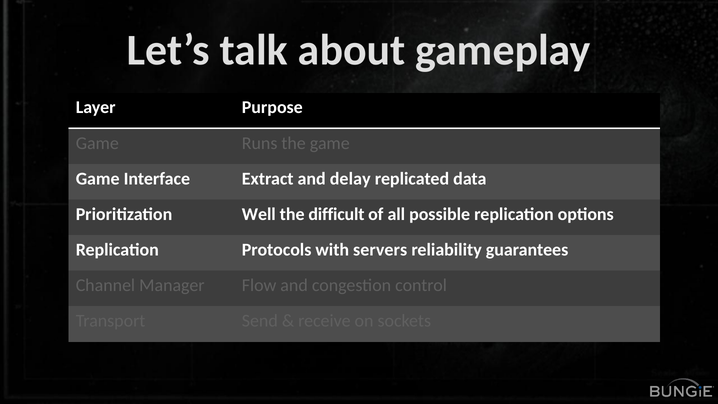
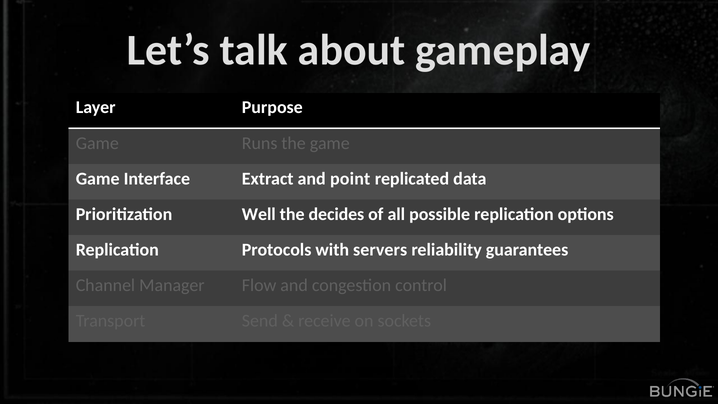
delay: delay -> point (350, 179)
difficult: difficult -> decides (336, 214)
